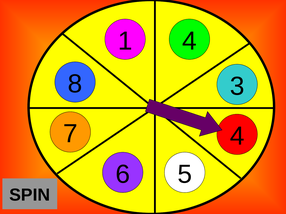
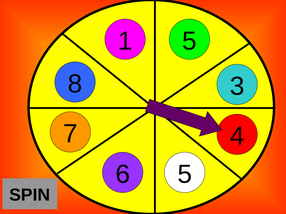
1 4: 4 -> 5 (189, 41)
